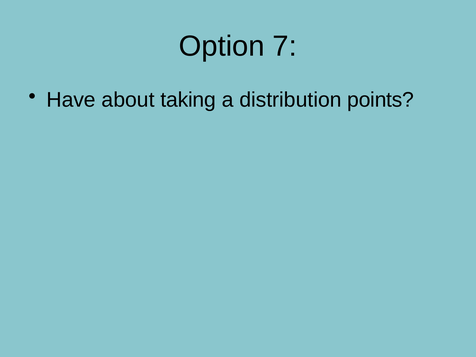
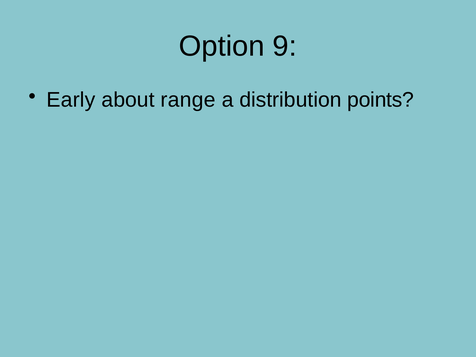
7: 7 -> 9 (285, 46)
Have: Have -> Early (71, 100)
taking: taking -> range (188, 100)
